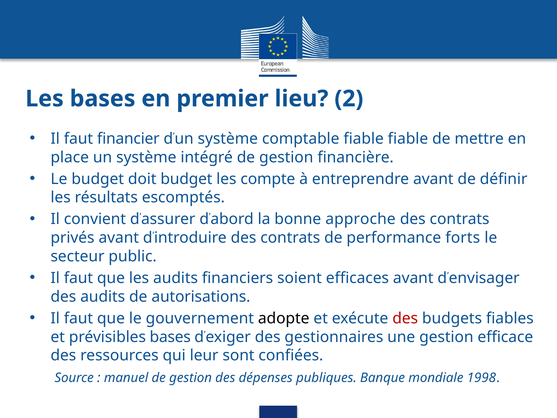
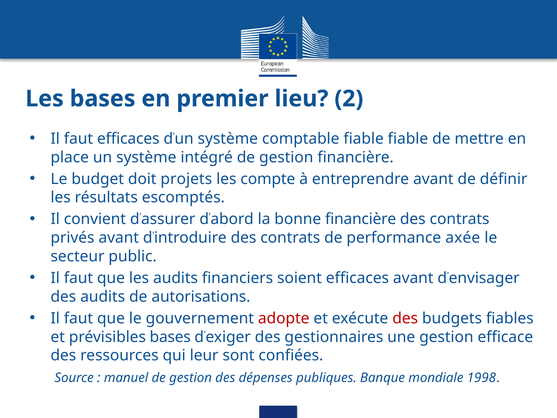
faut financier: financier -> efficaces (128, 139)
doit budget: budget -> projets (186, 179)
bonne approche: approche -> financière (361, 219)
forts: forts -> axée (463, 238)
adopte colour: black -> red (284, 318)
